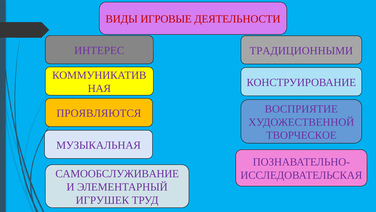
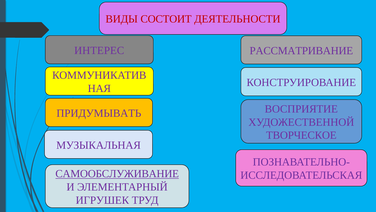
ИГРОВЫЕ: ИГРОВЫЕ -> СОСТОИТ (166, 19)
ТРАДИЦИОННЫМИ: ТРАДИЦИОННЫМИ -> РАССМАТРИВАНИЕ (301, 51)
ПРОЯВЛЯЮТСЯ: ПРОЯВЛЯЮТСЯ -> ПРИДУМЫВАТЬ (99, 113)
САМООБСЛУЖИВАНИЕ underline: none -> present (117, 173)
